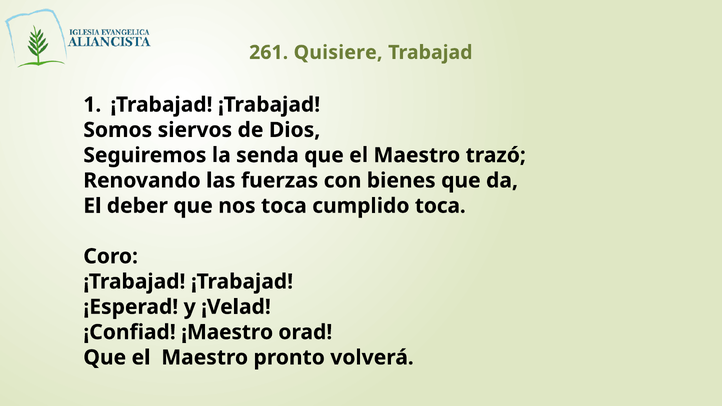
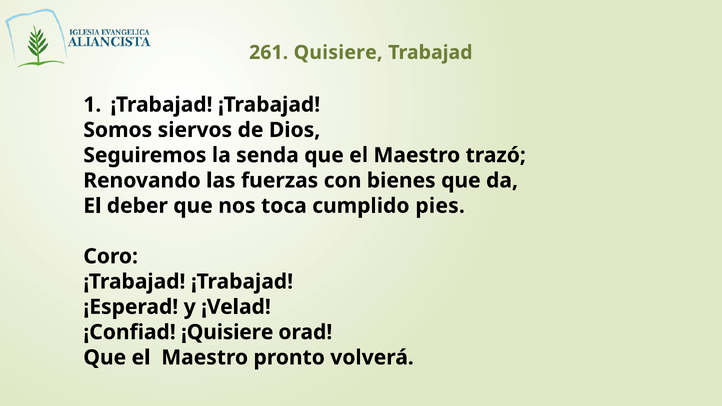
cumplido toca: toca -> pies (440, 206)
¡Maestro: ¡Maestro -> ¡Quisiere (227, 332)
